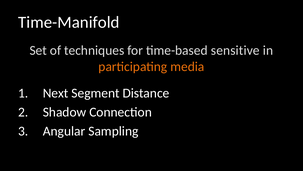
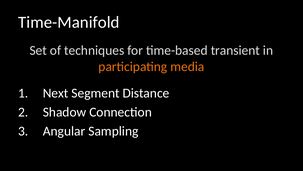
sensitive: sensitive -> transient (235, 50)
